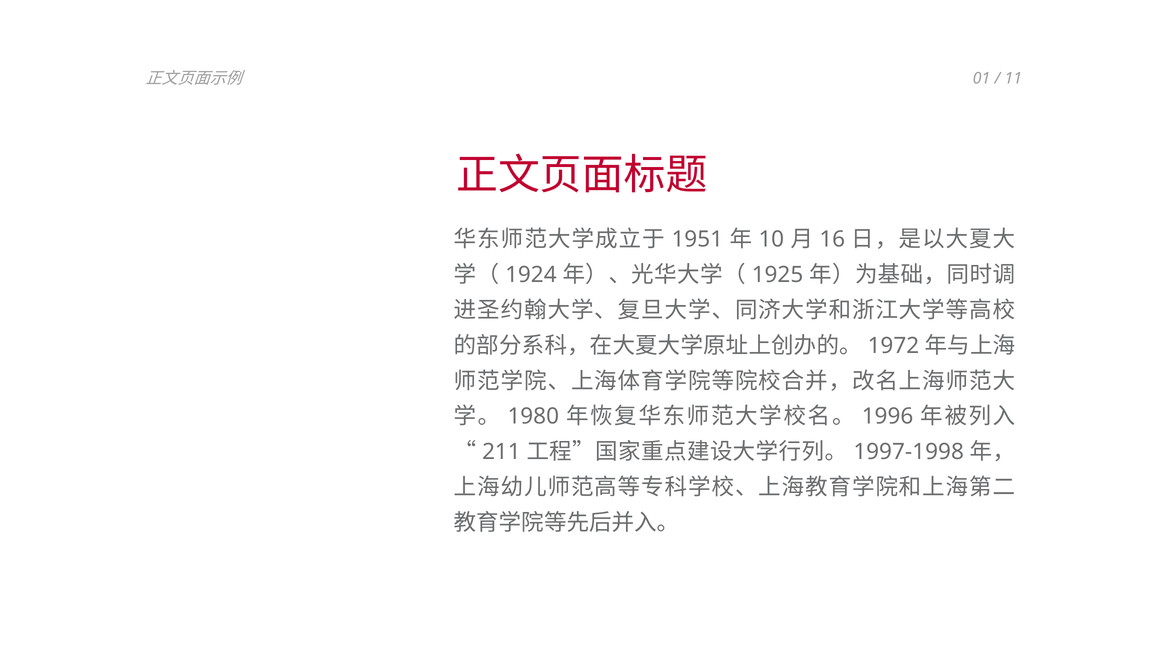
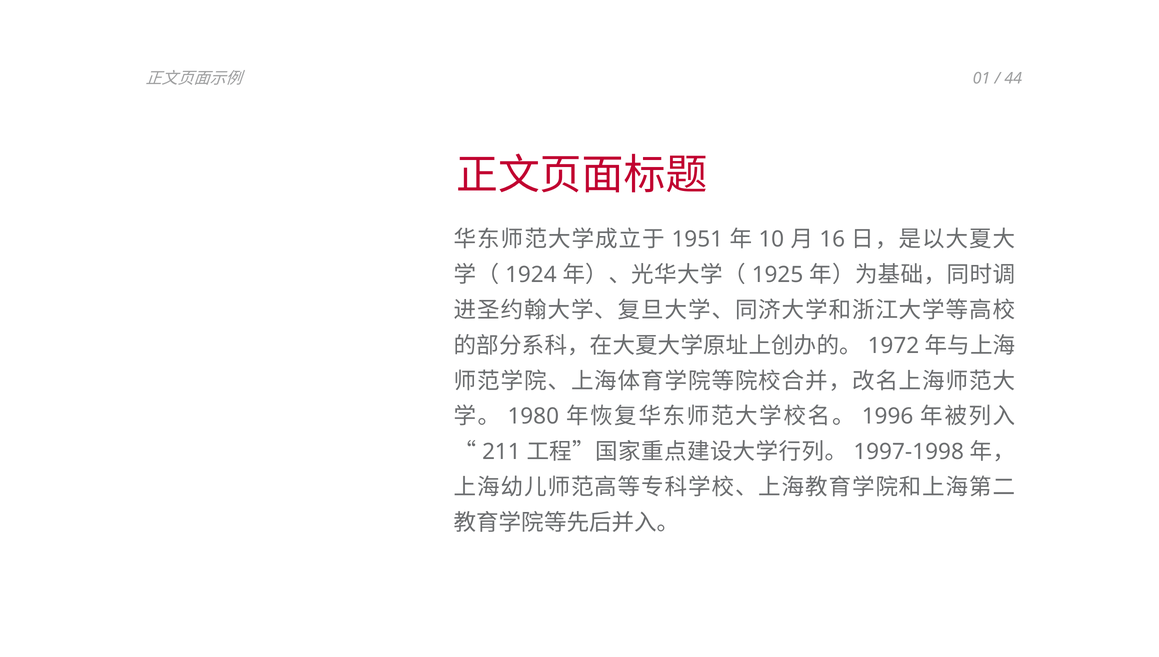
11: 11 -> 44 (1013, 78)
